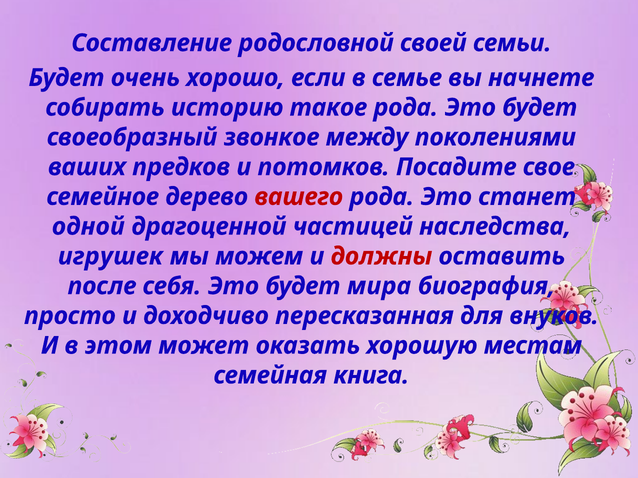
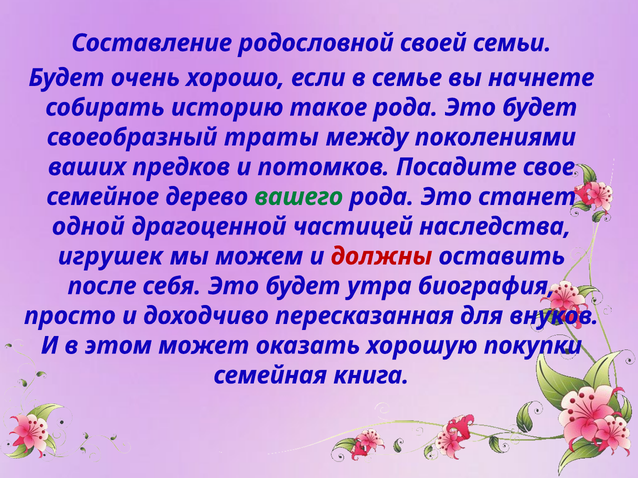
звонкое: звонкое -> траты (271, 137)
вашего colour: red -> green (299, 197)
мира: мира -> утра (379, 286)
местам: местам -> покупки (533, 346)
